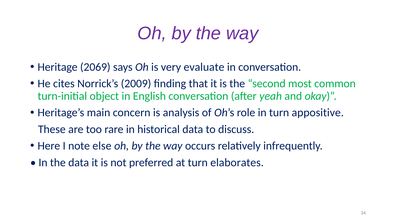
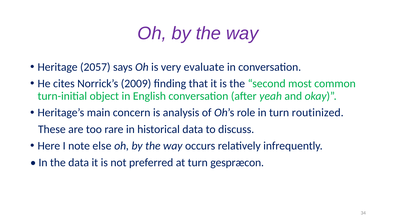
2069: 2069 -> 2057 (95, 67)
appositive: appositive -> routinized (318, 113)
elaborates: elaborates -> gespræcon (237, 162)
